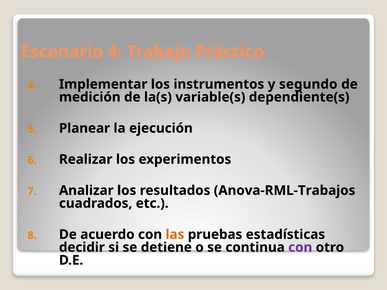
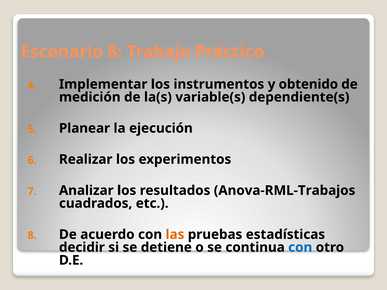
Escenario 4: 4 -> 8 (115, 52)
segundo: segundo -> obtenido (308, 84)
con colour: purple -> blue (300, 248)
